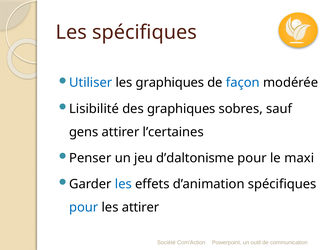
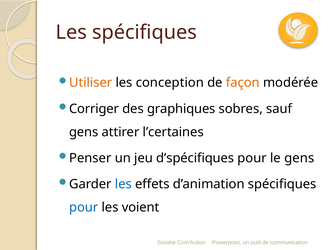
Utiliser colour: blue -> orange (91, 83)
les graphiques: graphiques -> conception (170, 83)
façon colour: blue -> orange (243, 83)
Lisibilité: Lisibilité -> Corriger (94, 109)
d’daltonisme: d’daltonisme -> d’spécifiques (195, 158)
le maxi: maxi -> gens (299, 158)
les attirer: attirer -> voient (141, 208)
